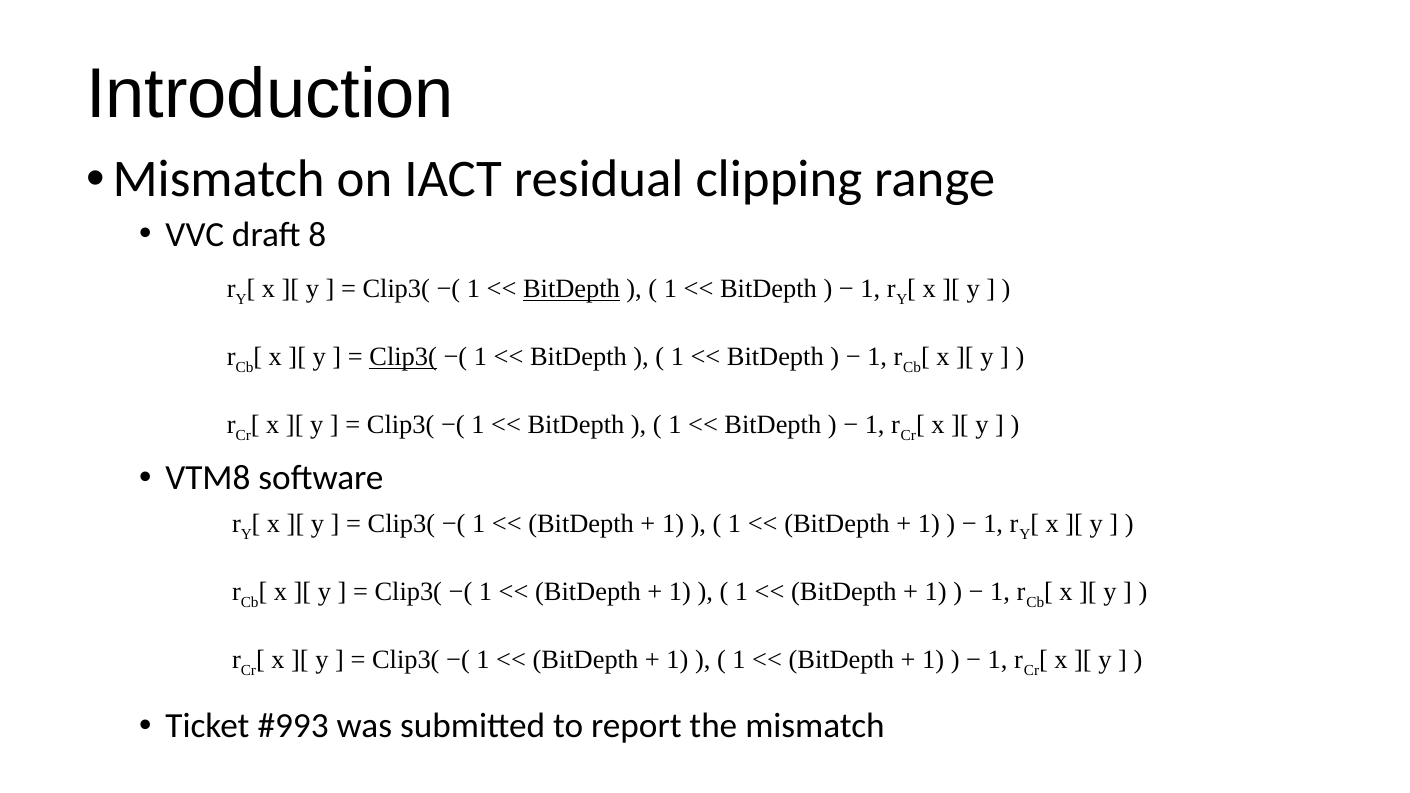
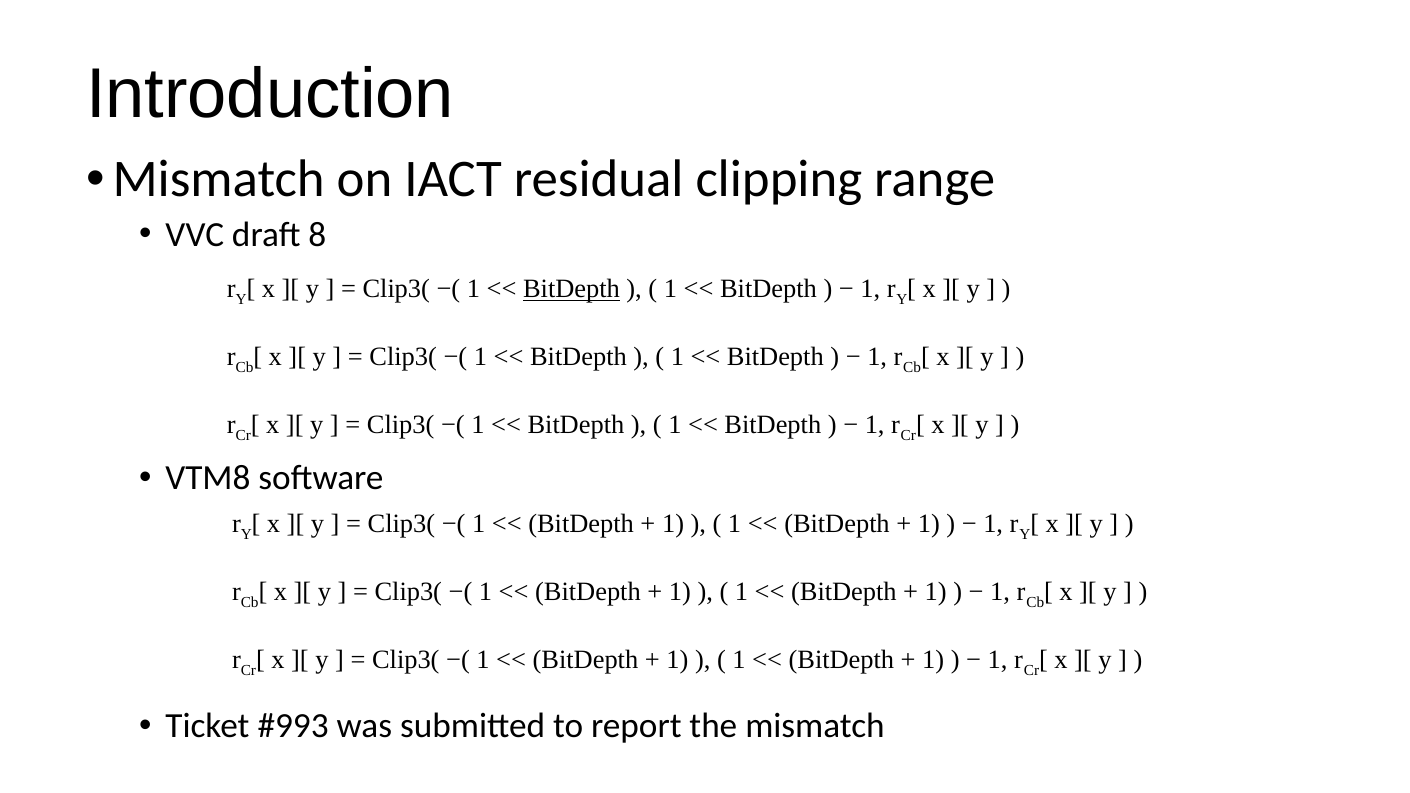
Clip3( underline: present -> none (403, 357)
